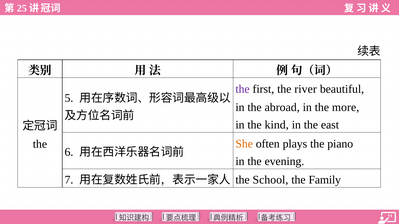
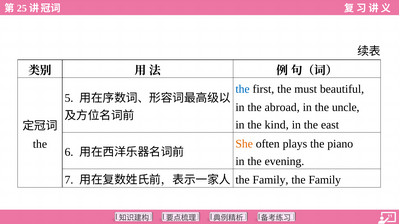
the colour: purple -> blue (243, 89)
river: river -> must (306, 89)
more: more -> uncle (346, 107)
School: School -> Family (271, 180)
